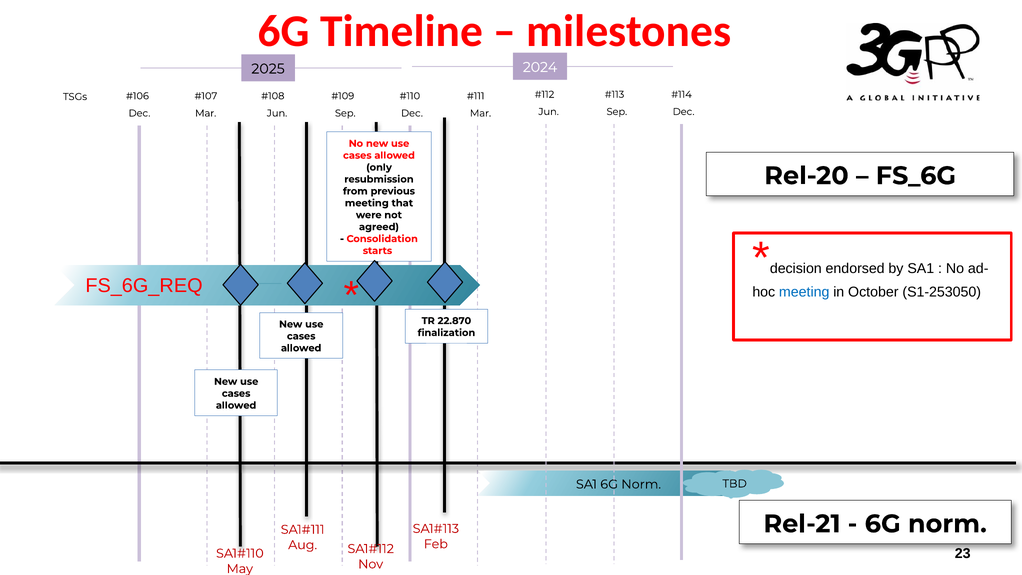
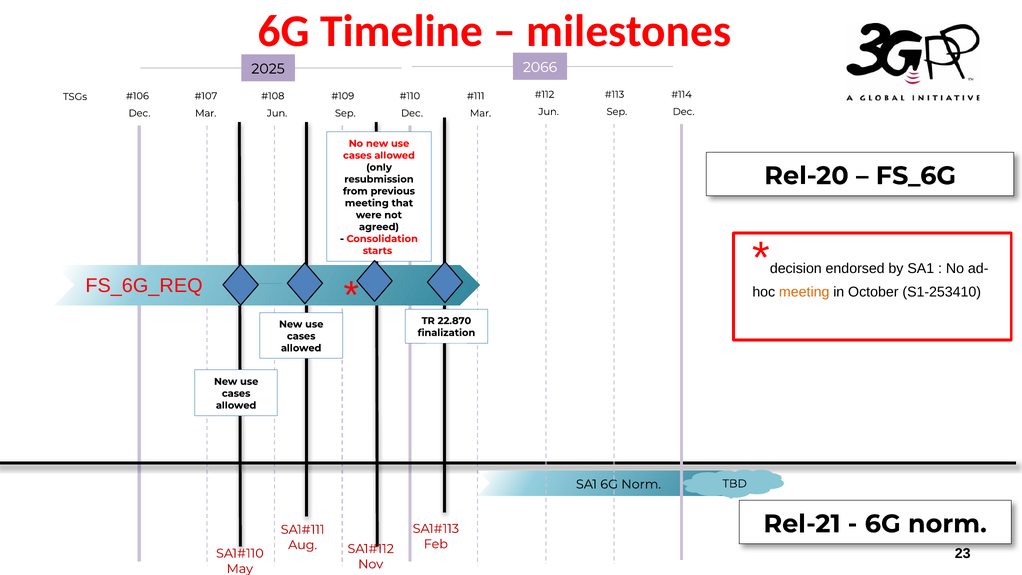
2024: 2024 -> 2066 (540, 67)
meeting colour: blue -> orange (804, 292)
S1-253050: S1-253050 -> S1-253410 (942, 292)
